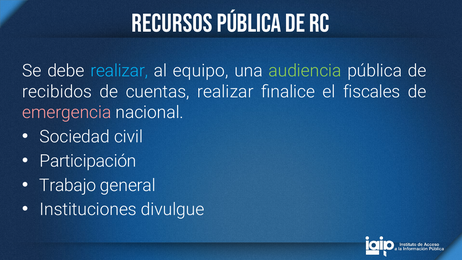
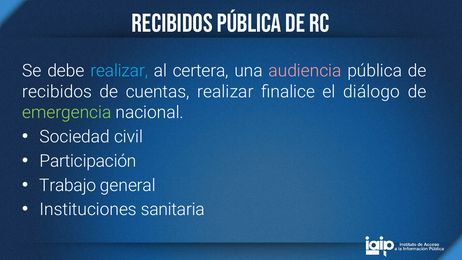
Recursos: Recursos -> Recibidos (172, 23)
equipo: equipo -> certera (201, 71)
audiencia colour: light green -> pink (305, 71)
fiscales: fiscales -> diálogo (372, 92)
emergencia colour: pink -> light green (67, 112)
divulgue: divulgue -> sanitaria (173, 209)
